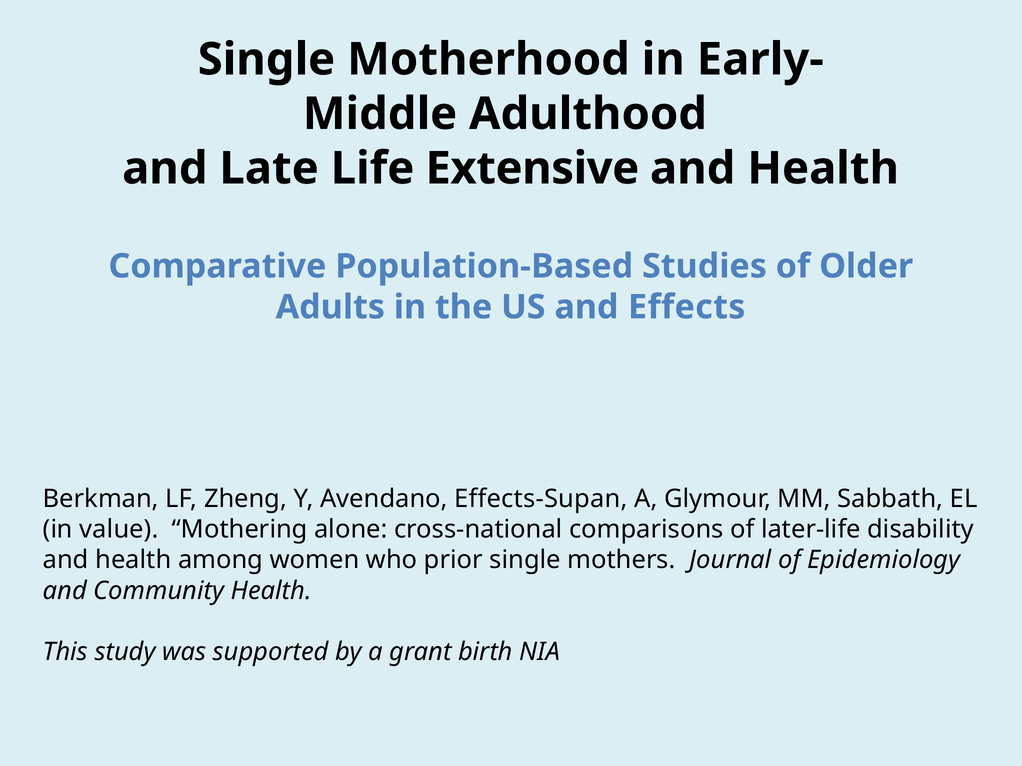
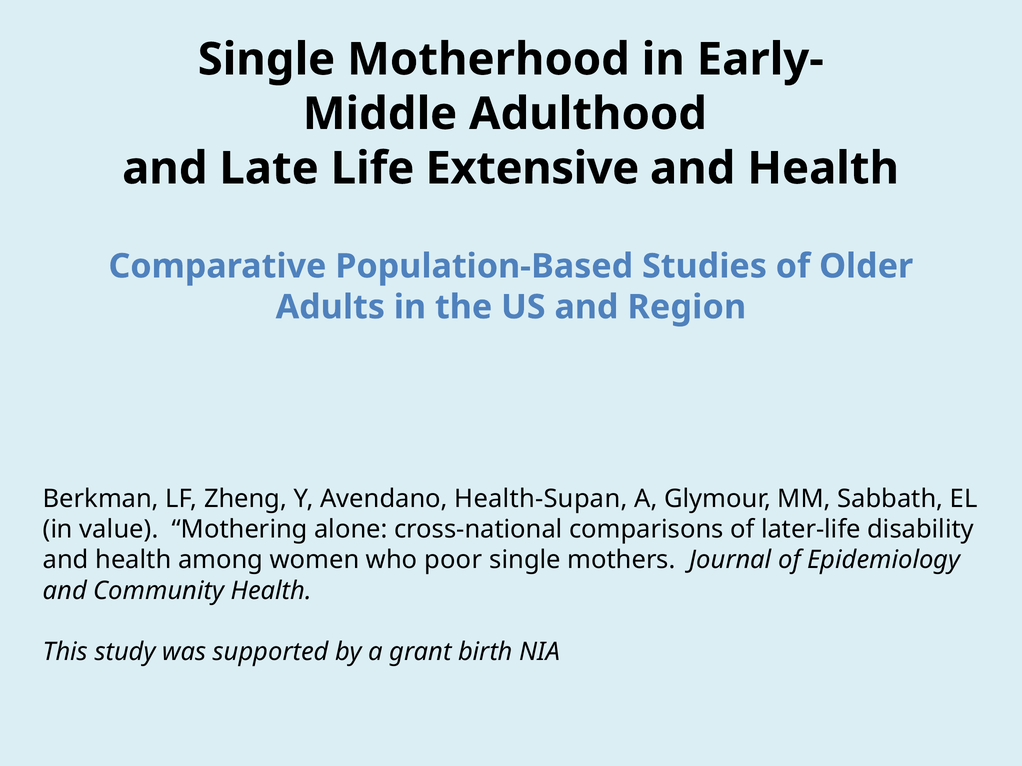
Effects: Effects -> Region (687, 307)
Effects-Supan: Effects-Supan -> Health-Supan (541, 499)
prior: prior -> poor (453, 560)
